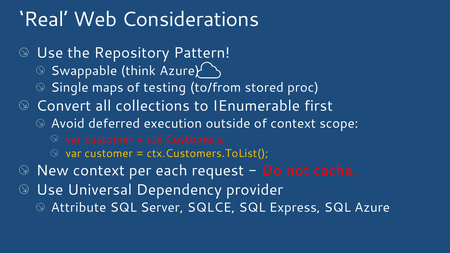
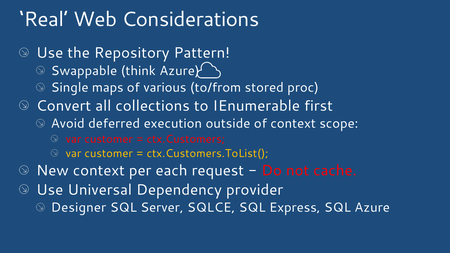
testing: testing -> various (165, 88)
Attribute: Attribute -> Designer (79, 208)
